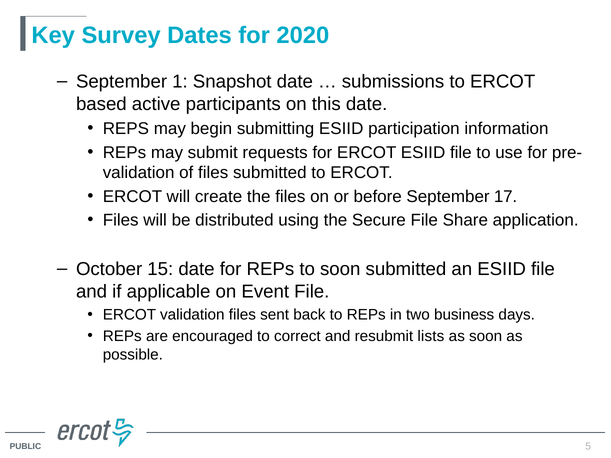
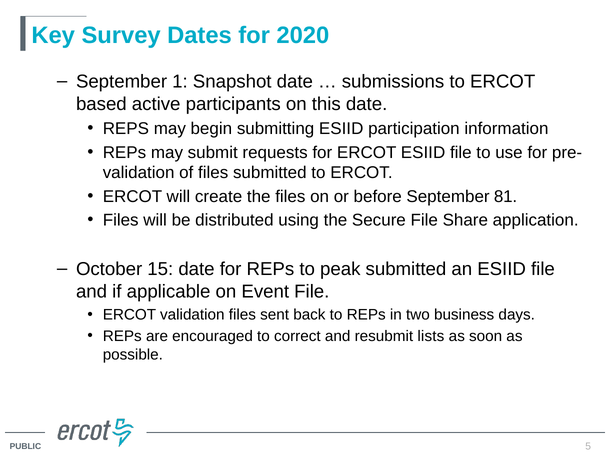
17: 17 -> 81 (506, 197)
to soon: soon -> peak (340, 269)
